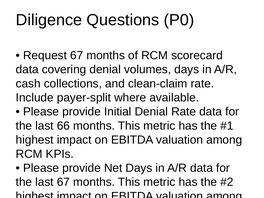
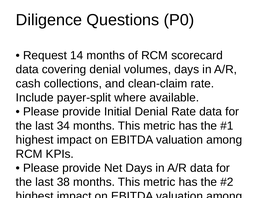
Request 67: 67 -> 14 (77, 55)
66: 66 -> 34 (63, 126)
last 67: 67 -> 38 (63, 182)
